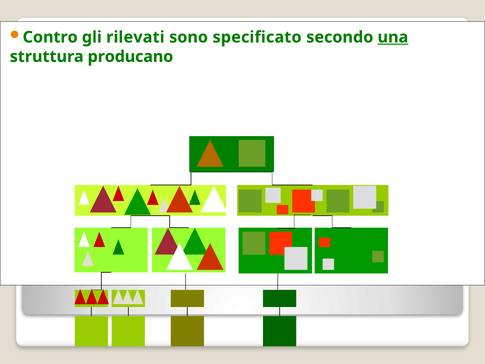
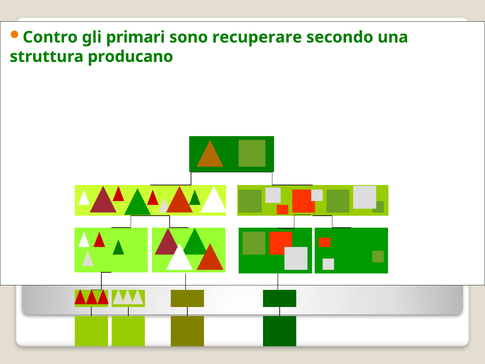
rilevati: rilevati -> primari (136, 37)
specificato: specificato -> recuperare (257, 37)
una underline: present -> none (393, 37)
